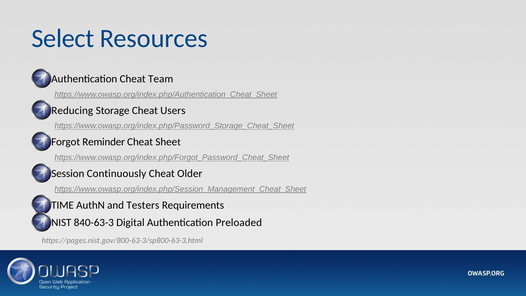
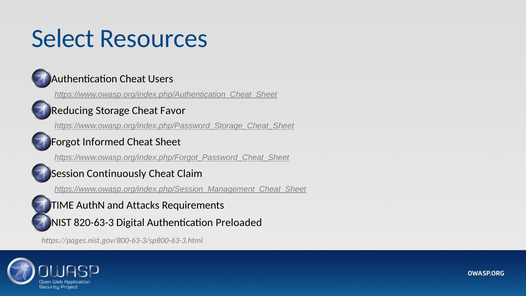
Team: Team -> Users (161, 79)
Users: Users -> Favor (173, 110)
Reminder: Reminder -> Informed (104, 142)
Older: Older -> Claim (190, 173)
Testers: Testers -> Attacks (143, 205)
840-63-3: 840-63-3 -> 820-63-3 (94, 223)
